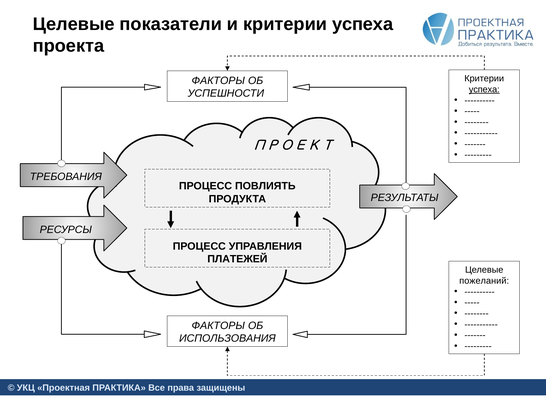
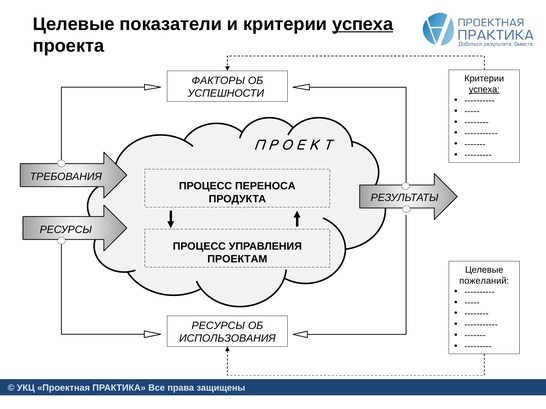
успеха underline: none -> present (363, 24)
ПОВЛИЯТЬ: ПОВЛИЯТЬ -> ПЕРЕНОСА (265, 186)
ПЛАТЕЖЕЙ: ПЛАТЕЖЕЙ -> ПРОЕКТАМ (237, 259)
ФАКТОРЫ: ФАКТОРЫ -> РЕСУРСЫ (218, 326)
